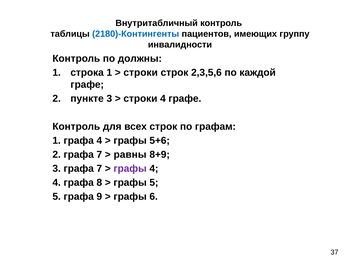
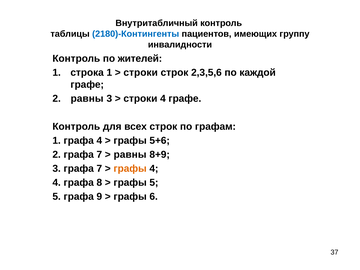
должны: должны -> жителей (140, 58)
2 пункте: пункте -> равны (87, 98)
графы colour: purple -> orange (130, 168)
